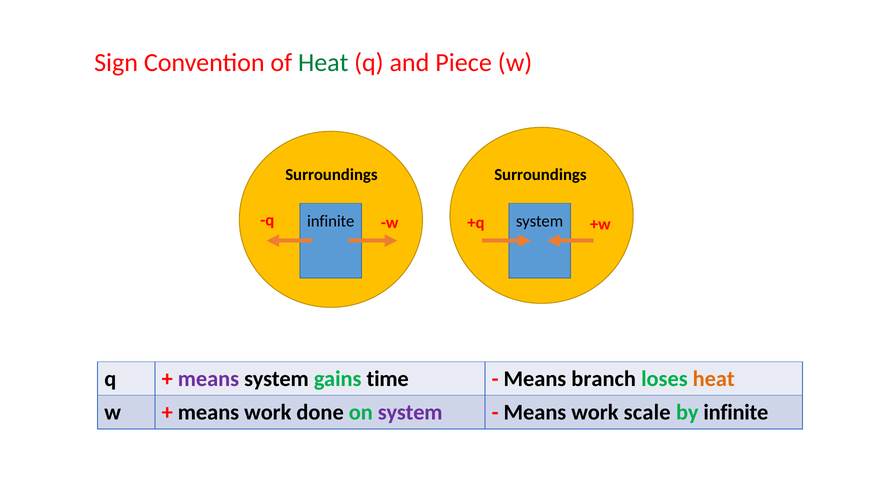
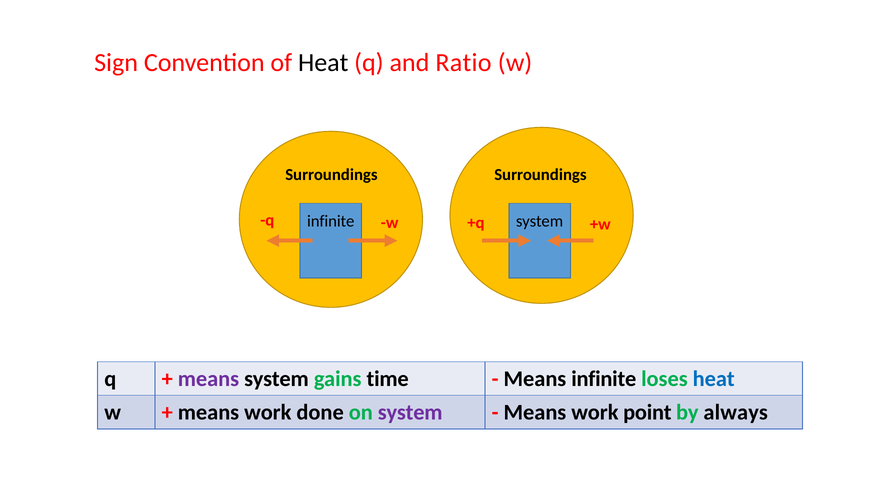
Heat colour: green -> black (323, 63)
Piece: Piece -> Ratio (463, 63)
Means branch: branch -> infinite (604, 379)
heat colour: orange -> blue (714, 379)
scale: scale -> point (647, 413)
by infinite: infinite -> always (736, 413)
